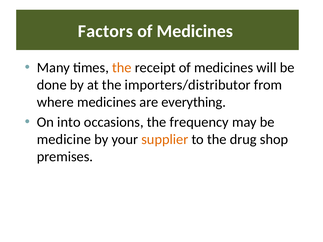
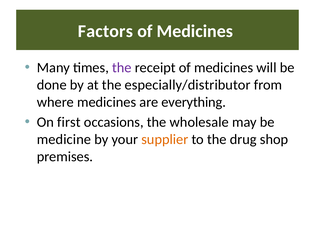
the colour: orange -> purple (122, 68)
importers/distributor: importers/distributor -> especially/distributor (188, 85)
into: into -> first (69, 122)
frequency: frequency -> wholesale (199, 122)
